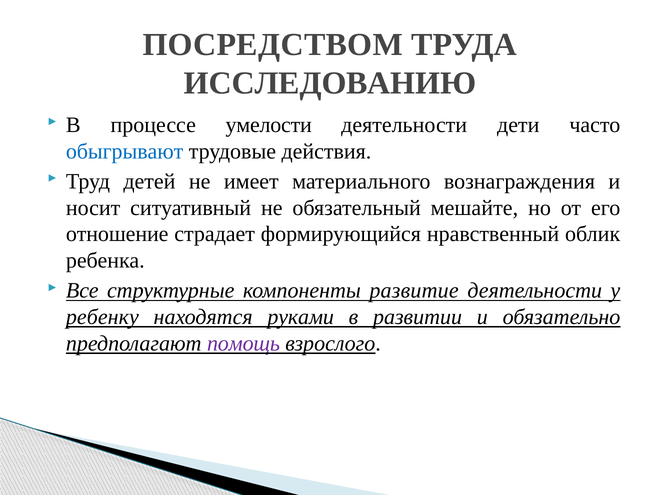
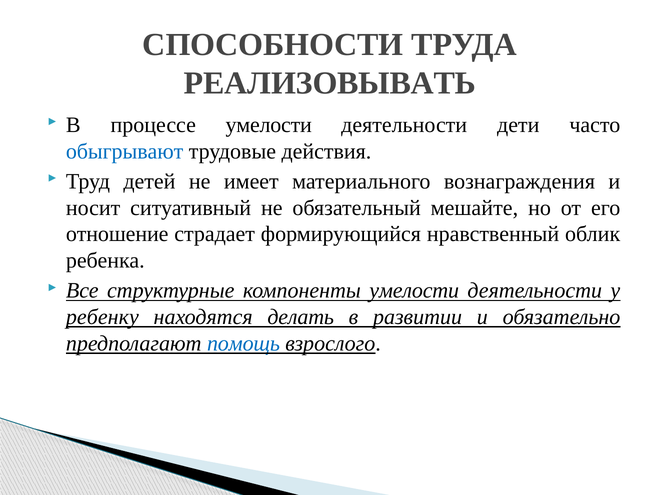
ПОСРЕДСТВОМ: ПОСРЕДСТВОМ -> СПОСОБНОСТИ (273, 45)
ИССЛЕДОВАНИЮ: ИССЛЕДОВАНИЮ -> РЕАЛИЗОВЫВАТЬ (330, 83)
компоненты развитие: развитие -> умелости (414, 291)
руками: руками -> делать (301, 317)
помощь colour: purple -> blue (243, 343)
